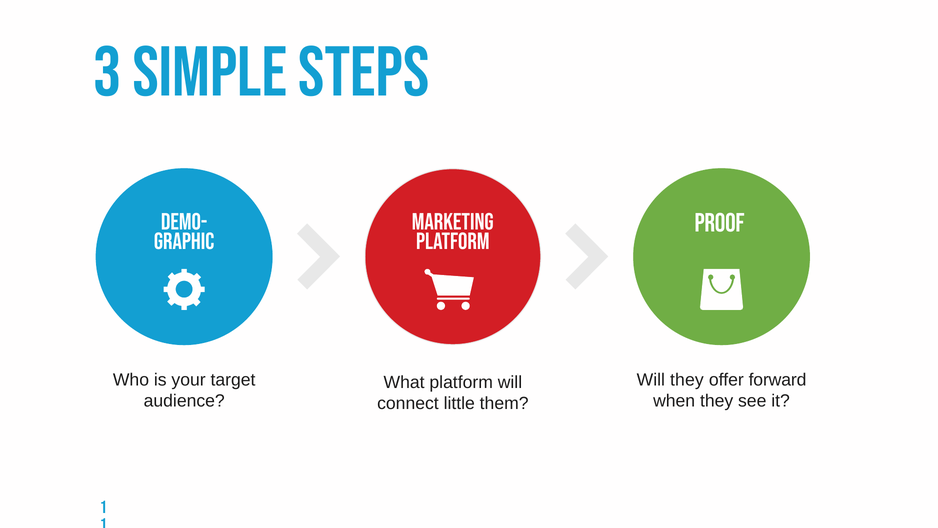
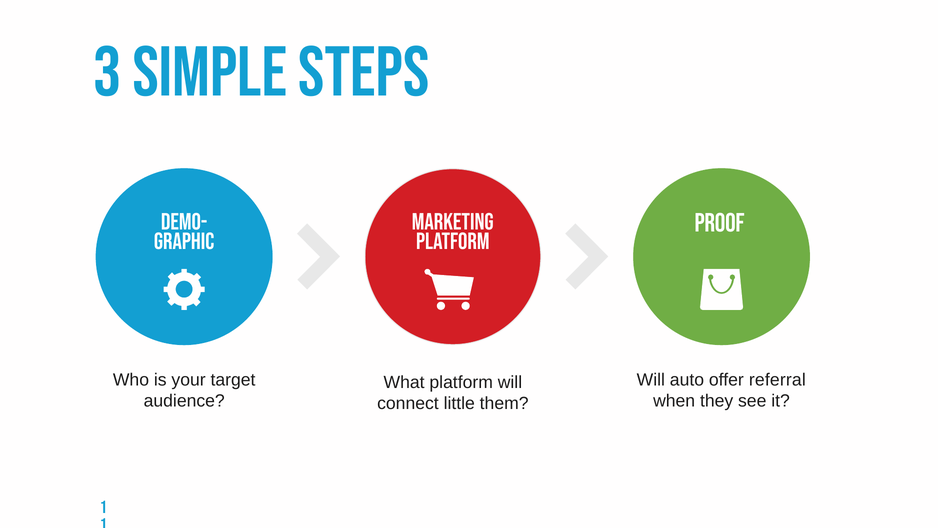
Will they: they -> auto (687, 380)
forward: forward -> referral (777, 380)
